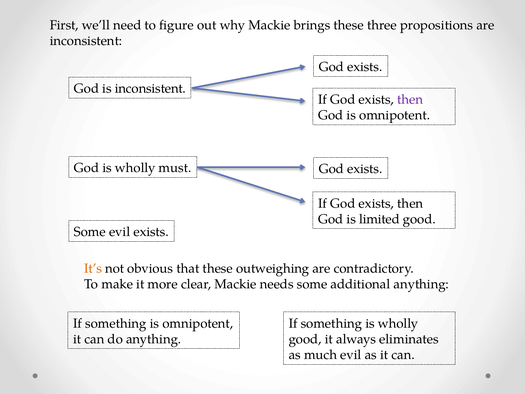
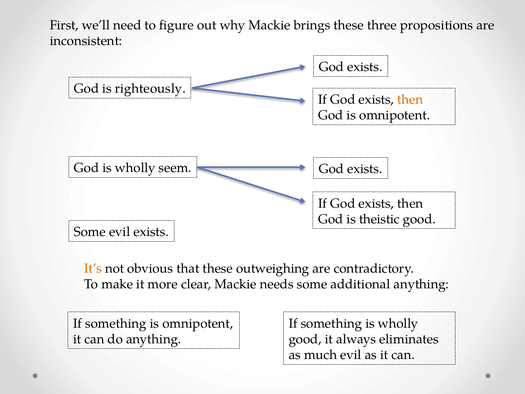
is inconsistent: inconsistent -> righteously (150, 89)
then colour: purple -> orange (410, 99)
must: must -> seem (175, 168)
limited: limited -> theistic (379, 219)
